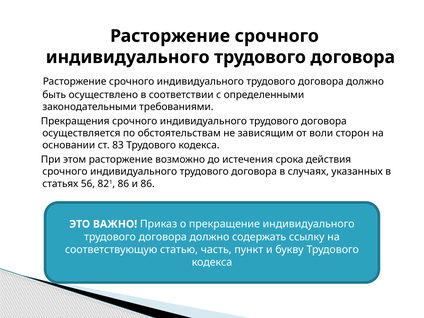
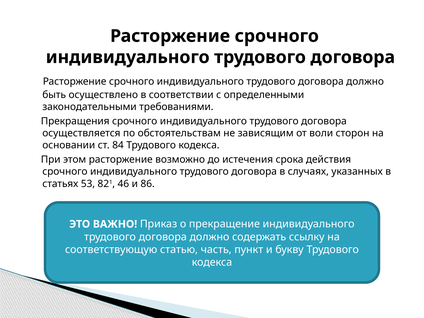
83: 83 -> 84 (118, 145)
56: 56 -> 53 (88, 184)
821 86: 86 -> 46 (123, 184)
